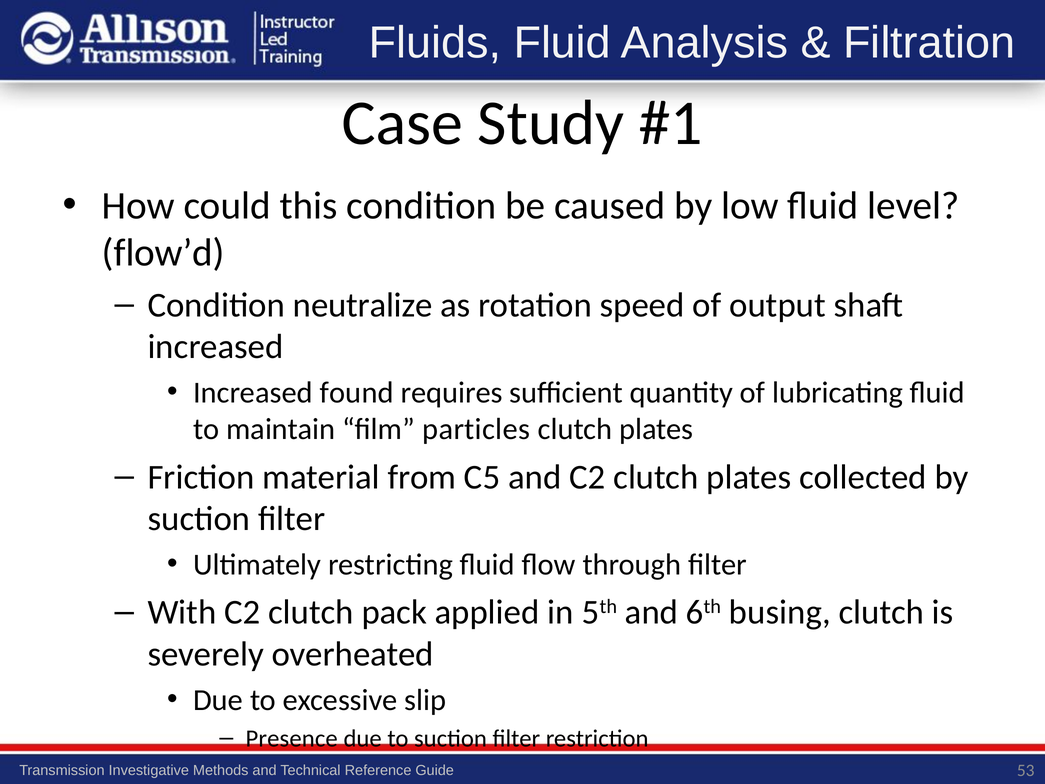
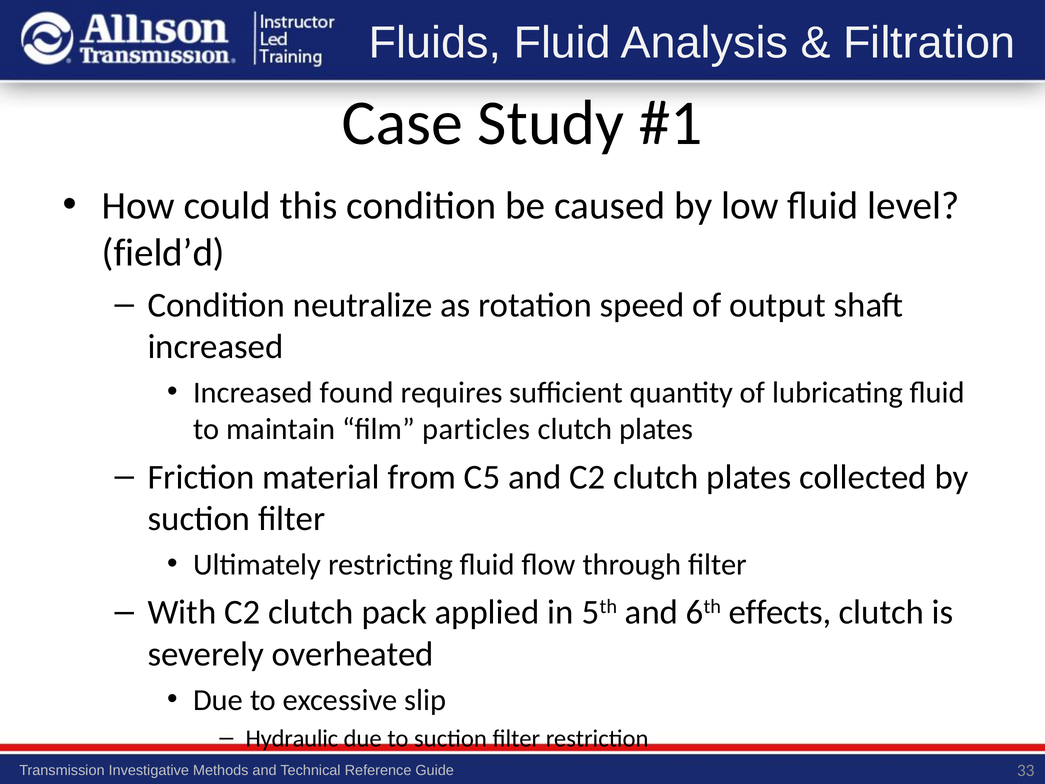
flow’d: flow’d -> field’d (163, 253)
busing: busing -> effects (780, 612)
Presence: Presence -> Hydraulic (292, 738)
53: 53 -> 33 (1026, 770)
